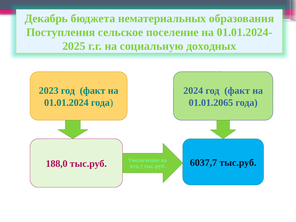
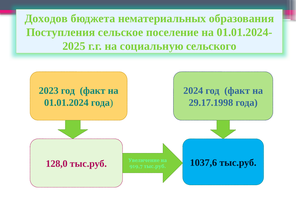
Декабрь: Декабрь -> Доходов (46, 18)
доходных: доходных -> сельского (211, 46)
01.01.2065: 01.01.2065 -> 29.17.1998 (211, 103)
188,0: 188,0 -> 128,0 (57, 164)
6037,7: 6037,7 -> 1037,6 (203, 163)
